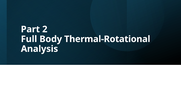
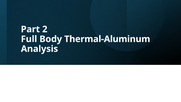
Thermal-Rotational: Thermal-Rotational -> Thermal-Aluminum (107, 39)
